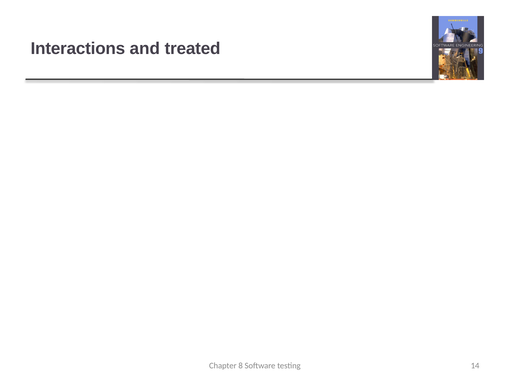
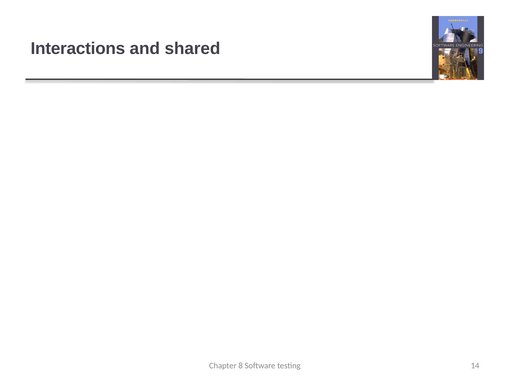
treated: treated -> shared (192, 48)
